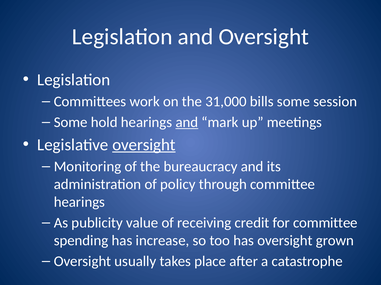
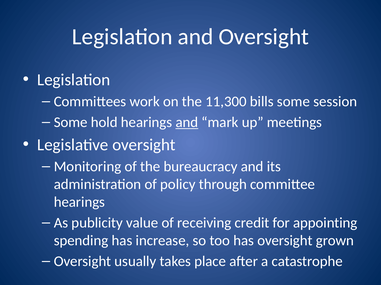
31,000: 31,000 -> 11,300 (226, 102)
oversight underline: present -> none (144, 145)
for committee: committee -> appointing (325, 223)
